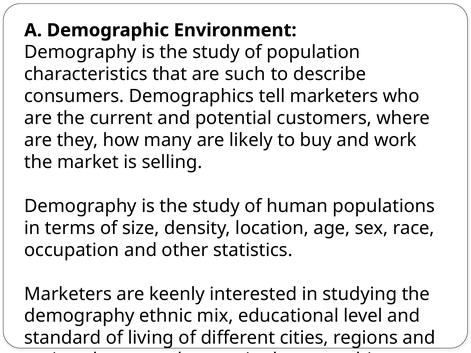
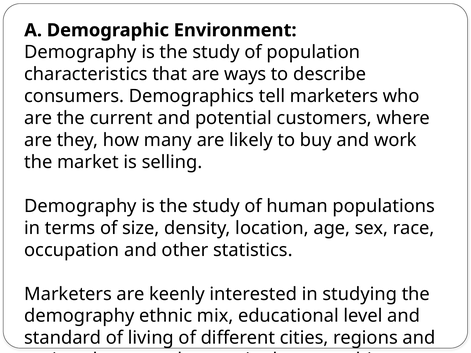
such: such -> ways (245, 74)
